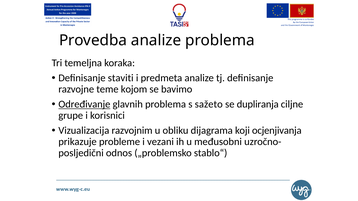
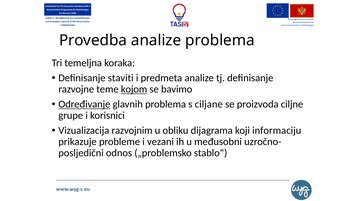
kojom underline: none -> present (134, 89)
sažeto: sažeto -> ciljane (209, 104)
dupliranja: dupliranja -> proizvoda (258, 104)
ocjenjivanja: ocjenjivanja -> informaciju (277, 131)
